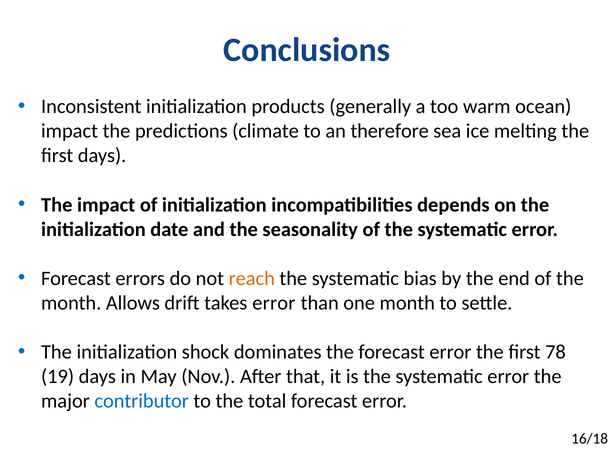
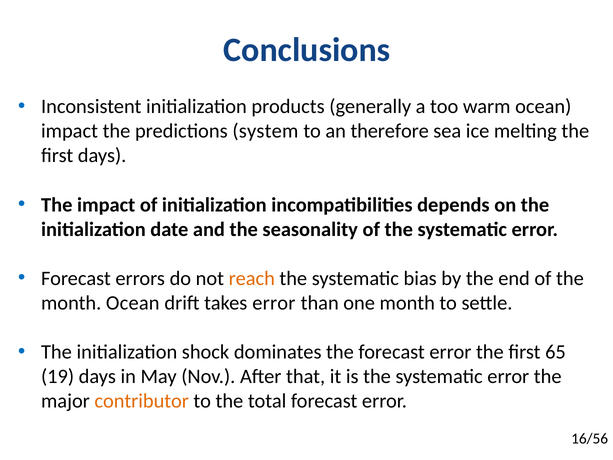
climate: climate -> system (265, 131)
month Allows: Allows -> Ocean (133, 303)
78: 78 -> 65 (555, 352)
contributor colour: blue -> orange (142, 401)
16/18: 16/18 -> 16/56 (590, 438)
